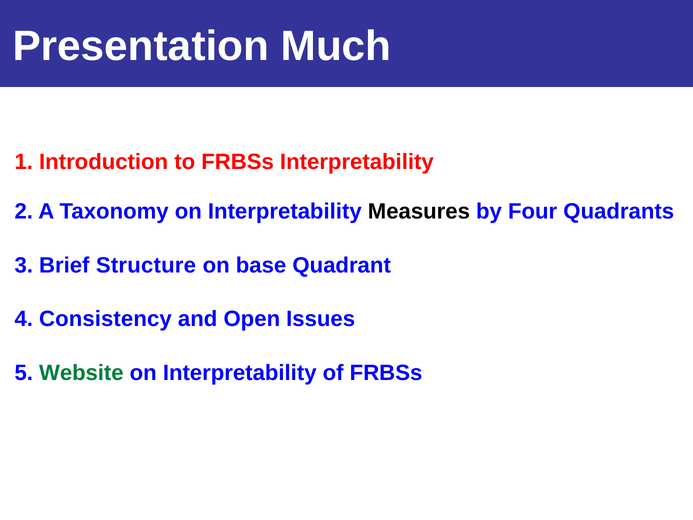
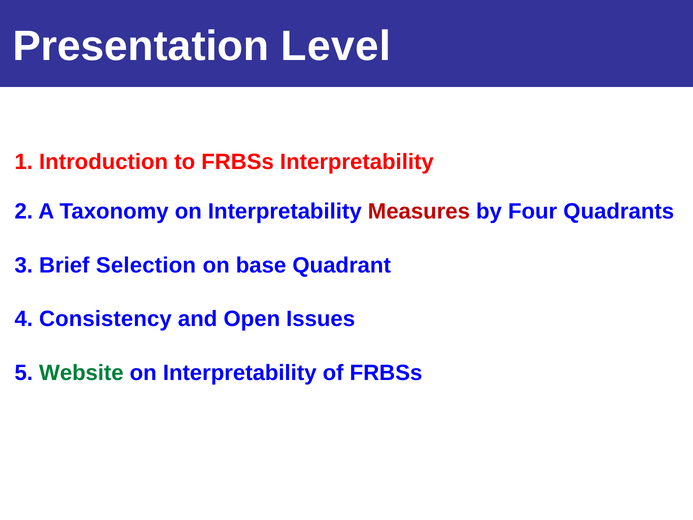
Much: Much -> Level (336, 46)
Measures colour: black -> red (419, 211)
Structure: Structure -> Selection (146, 265)
